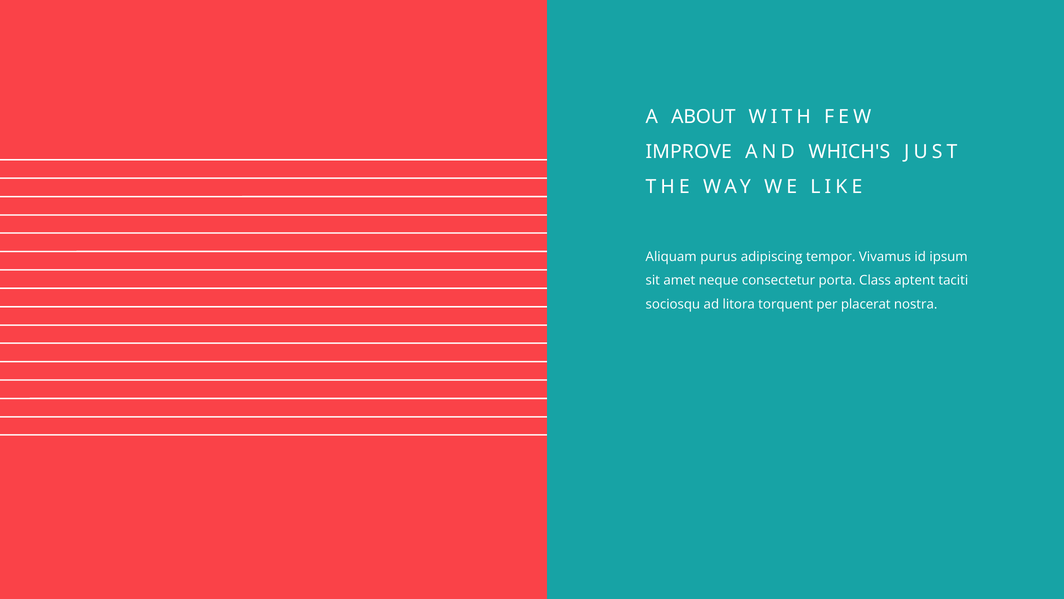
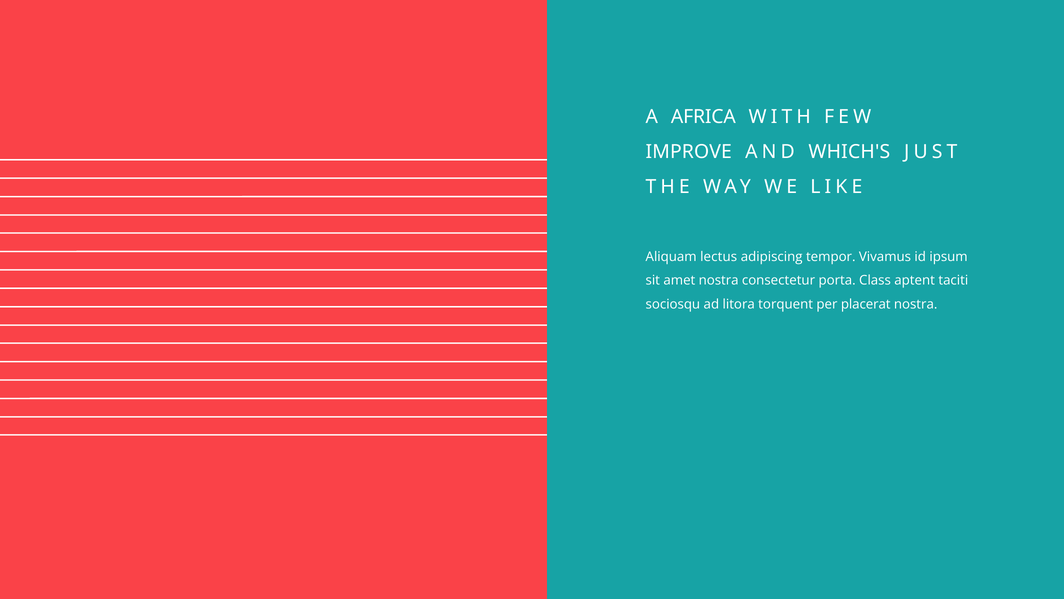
ABOUT: ABOUT -> AFRICA (703, 117)
purus: purus -> lectus (719, 256)
amet neque: neque -> nostra (719, 280)
